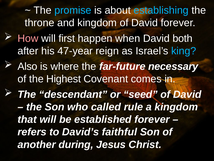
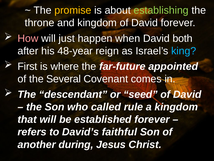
promise colour: light blue -> yellow (73, 10)
establishing colour: light blue -> light green (161, 10)
first: first -> just (67, 38)
47-year: 47-year -> 48-year (75, 51)
Also: Also -> First (27, 66)
necessary: necessary -> appointed (173, 66)
Highest: Highest -> Several (64, 79)
